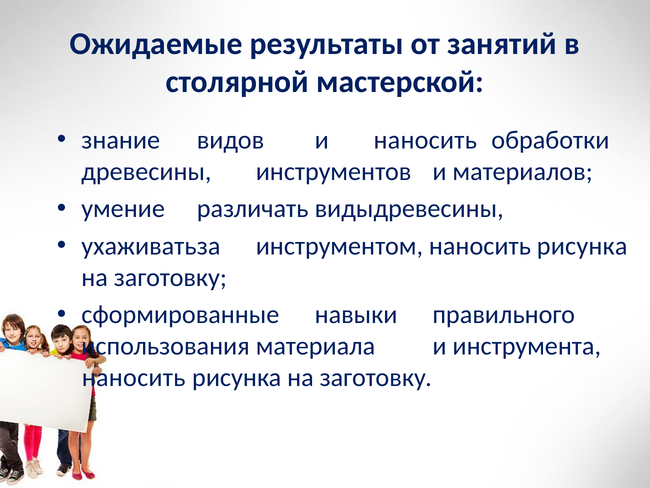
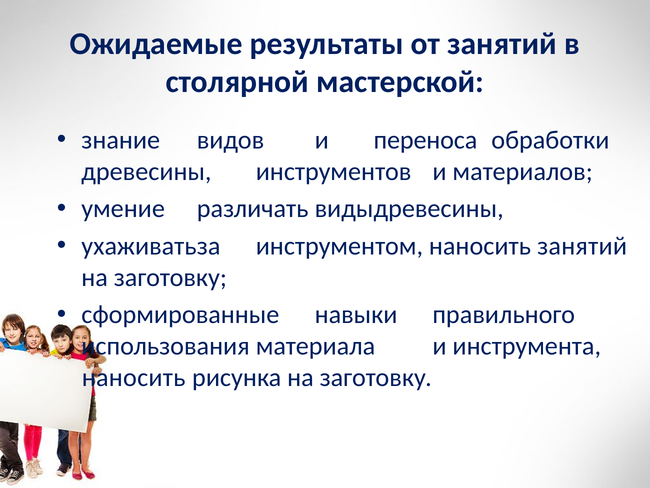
и наносить: наносить -> переноса (425, 140)
инструментом наносить рисунка: рисунка -> занятий (582, 246)
